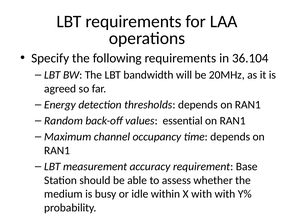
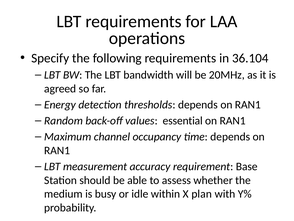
X with: with -> plan (202, 194)
